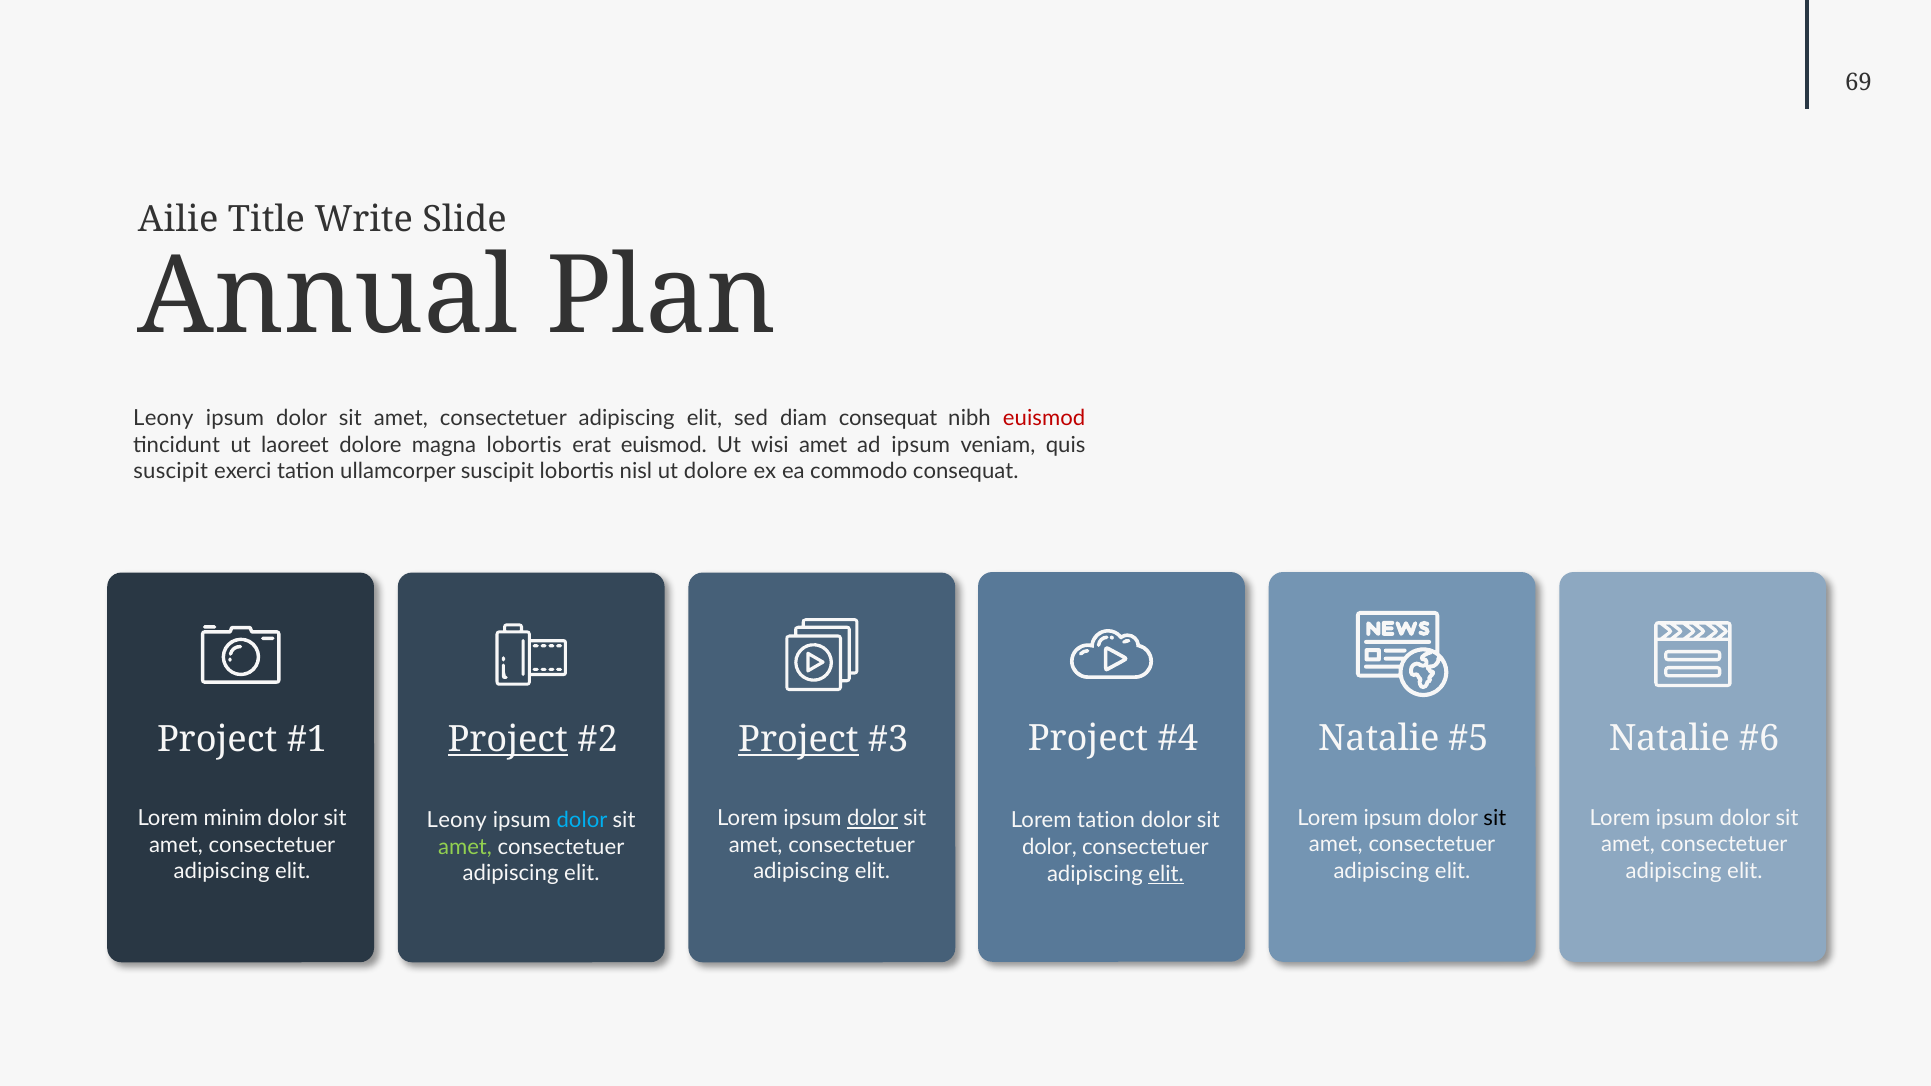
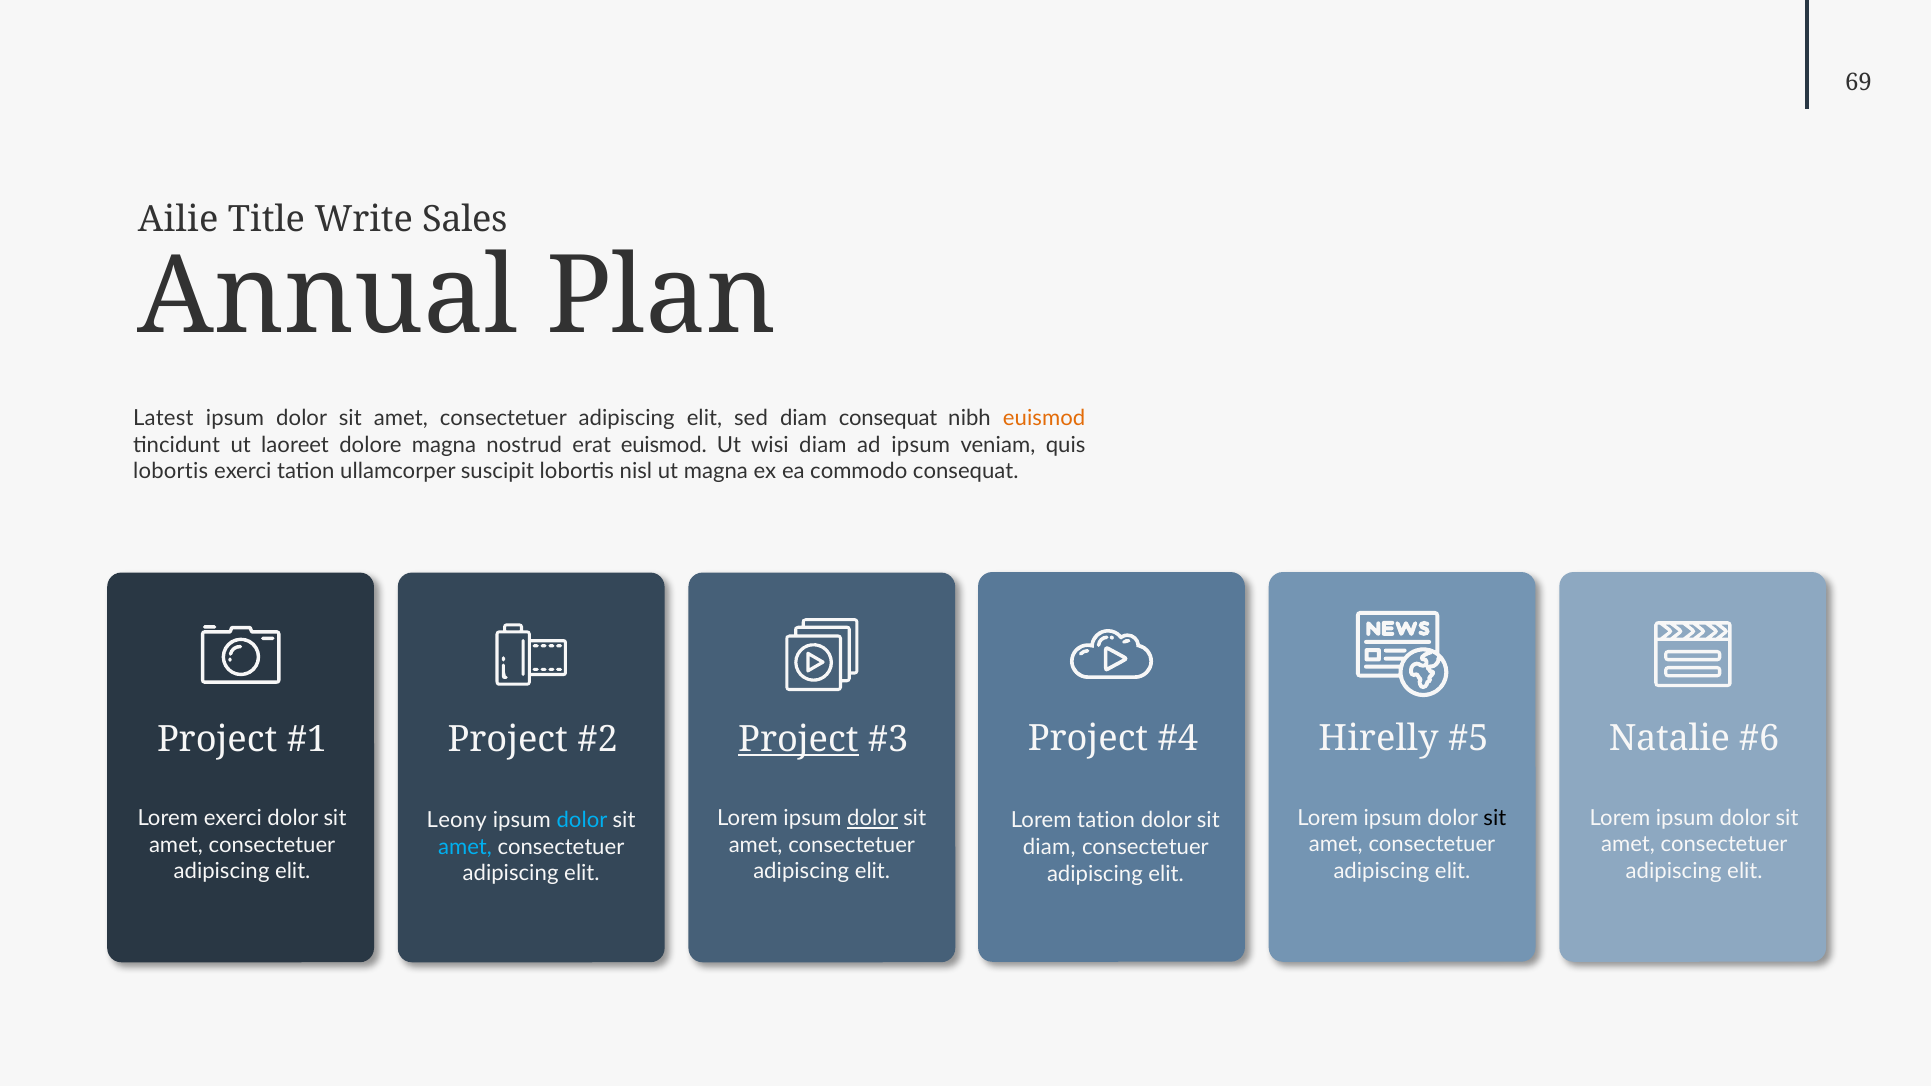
Slide: Slide -> Sales (465, 219)
Leony: Leony -> Latest (163, 418)
euismod colour: red -> orange (1044, 418)
magna lobortis: lobortis -> nostrud (524, 445)
wisi amet: amet -> diam (823, 445)
suscipit: suscipit -> lobortis (171, 471)
ut dolore: dolore -> magna (716, 471)
Project underline: present -> none (508, 739)
Natalie: Natalie -> Hirelly (1379, 739)
Lorem minim: minim -> exerci (233, 819)
amet colour: light green -> light blue (465, 847)
dolor: dolor -> diam (1049, 847)
elit underline: present -> none (1166, 874)
